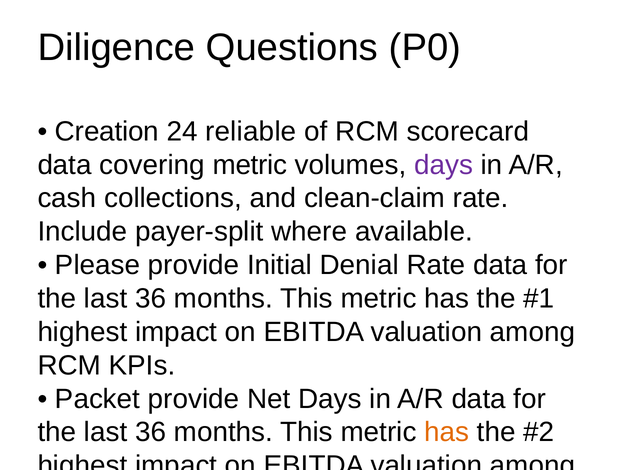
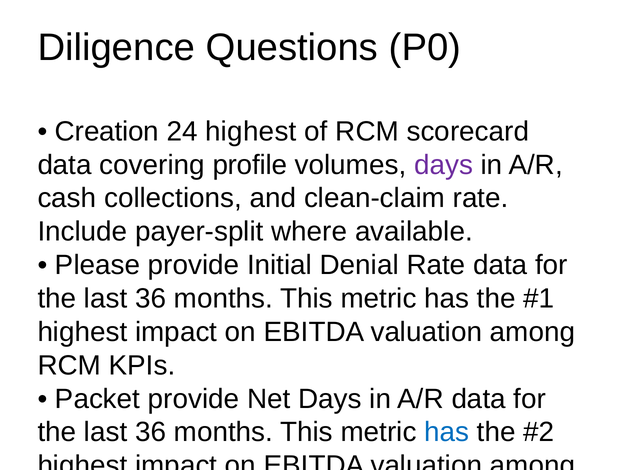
24 reliable: reliable -> highest (251, 131)
covering metric: metric -> profile (250, 165)
has colour: orange -> blue (447, 433)
